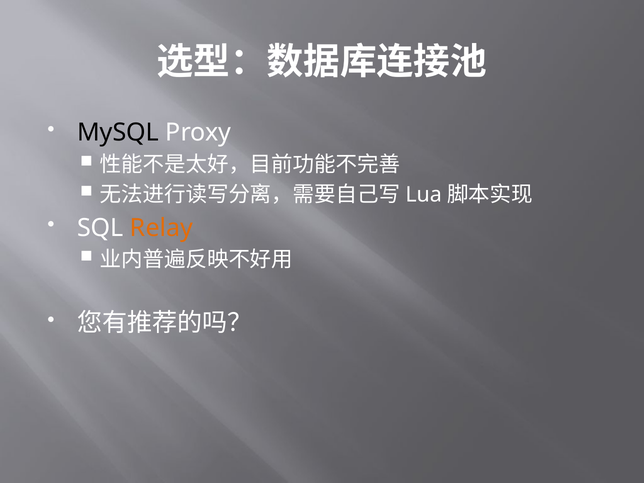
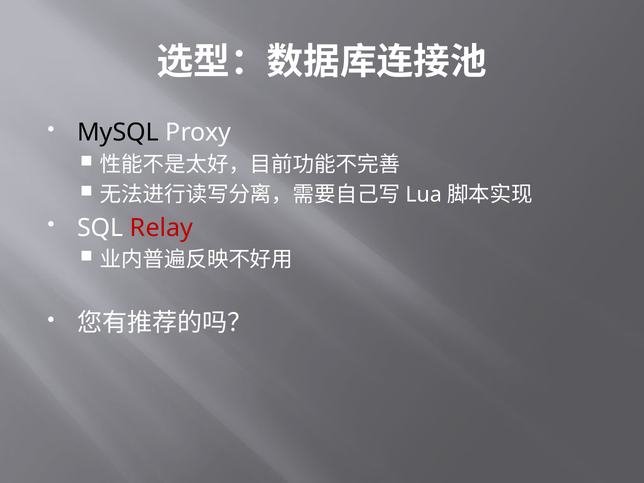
Relay colour: orange -> red (161, 228)
